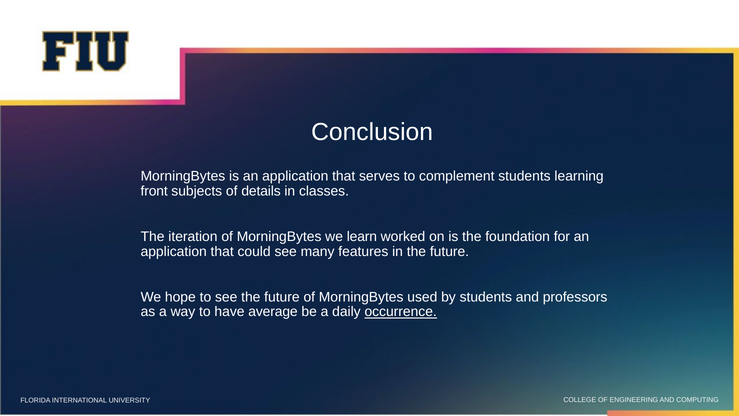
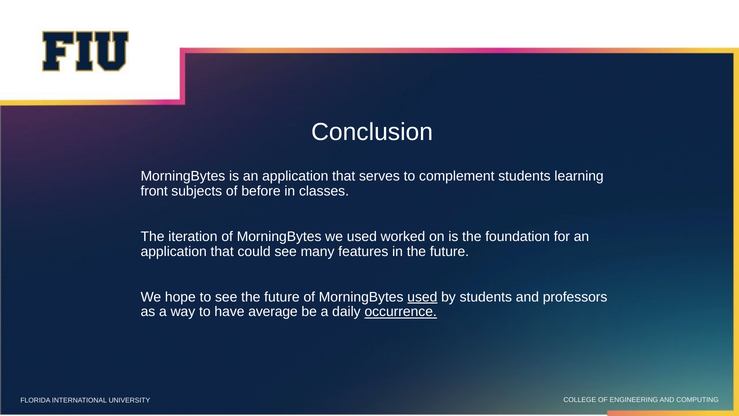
details: details -> before (261, 191)
we learn: learn -> used (362, 236)
used underline: none -> present (422, 297)
